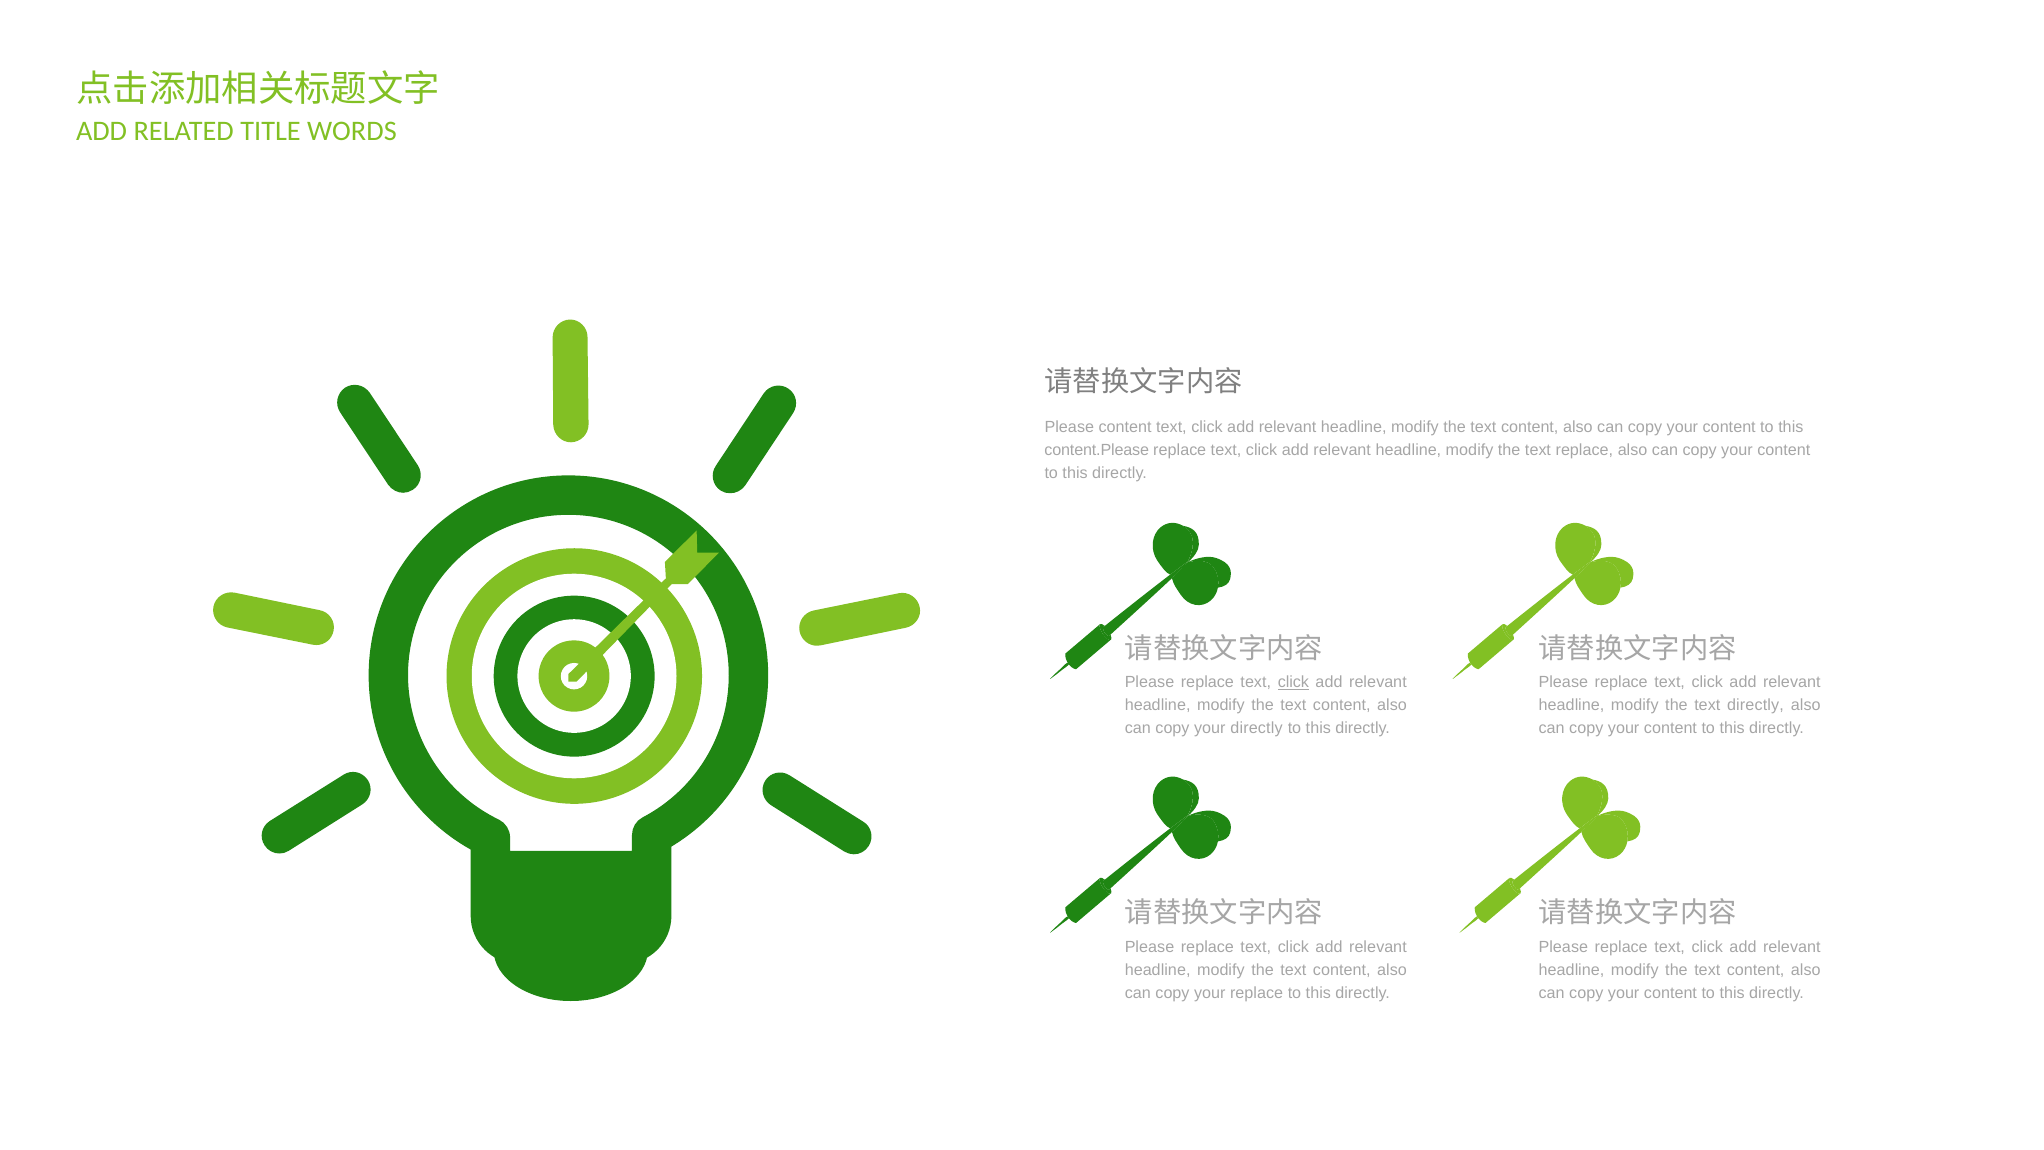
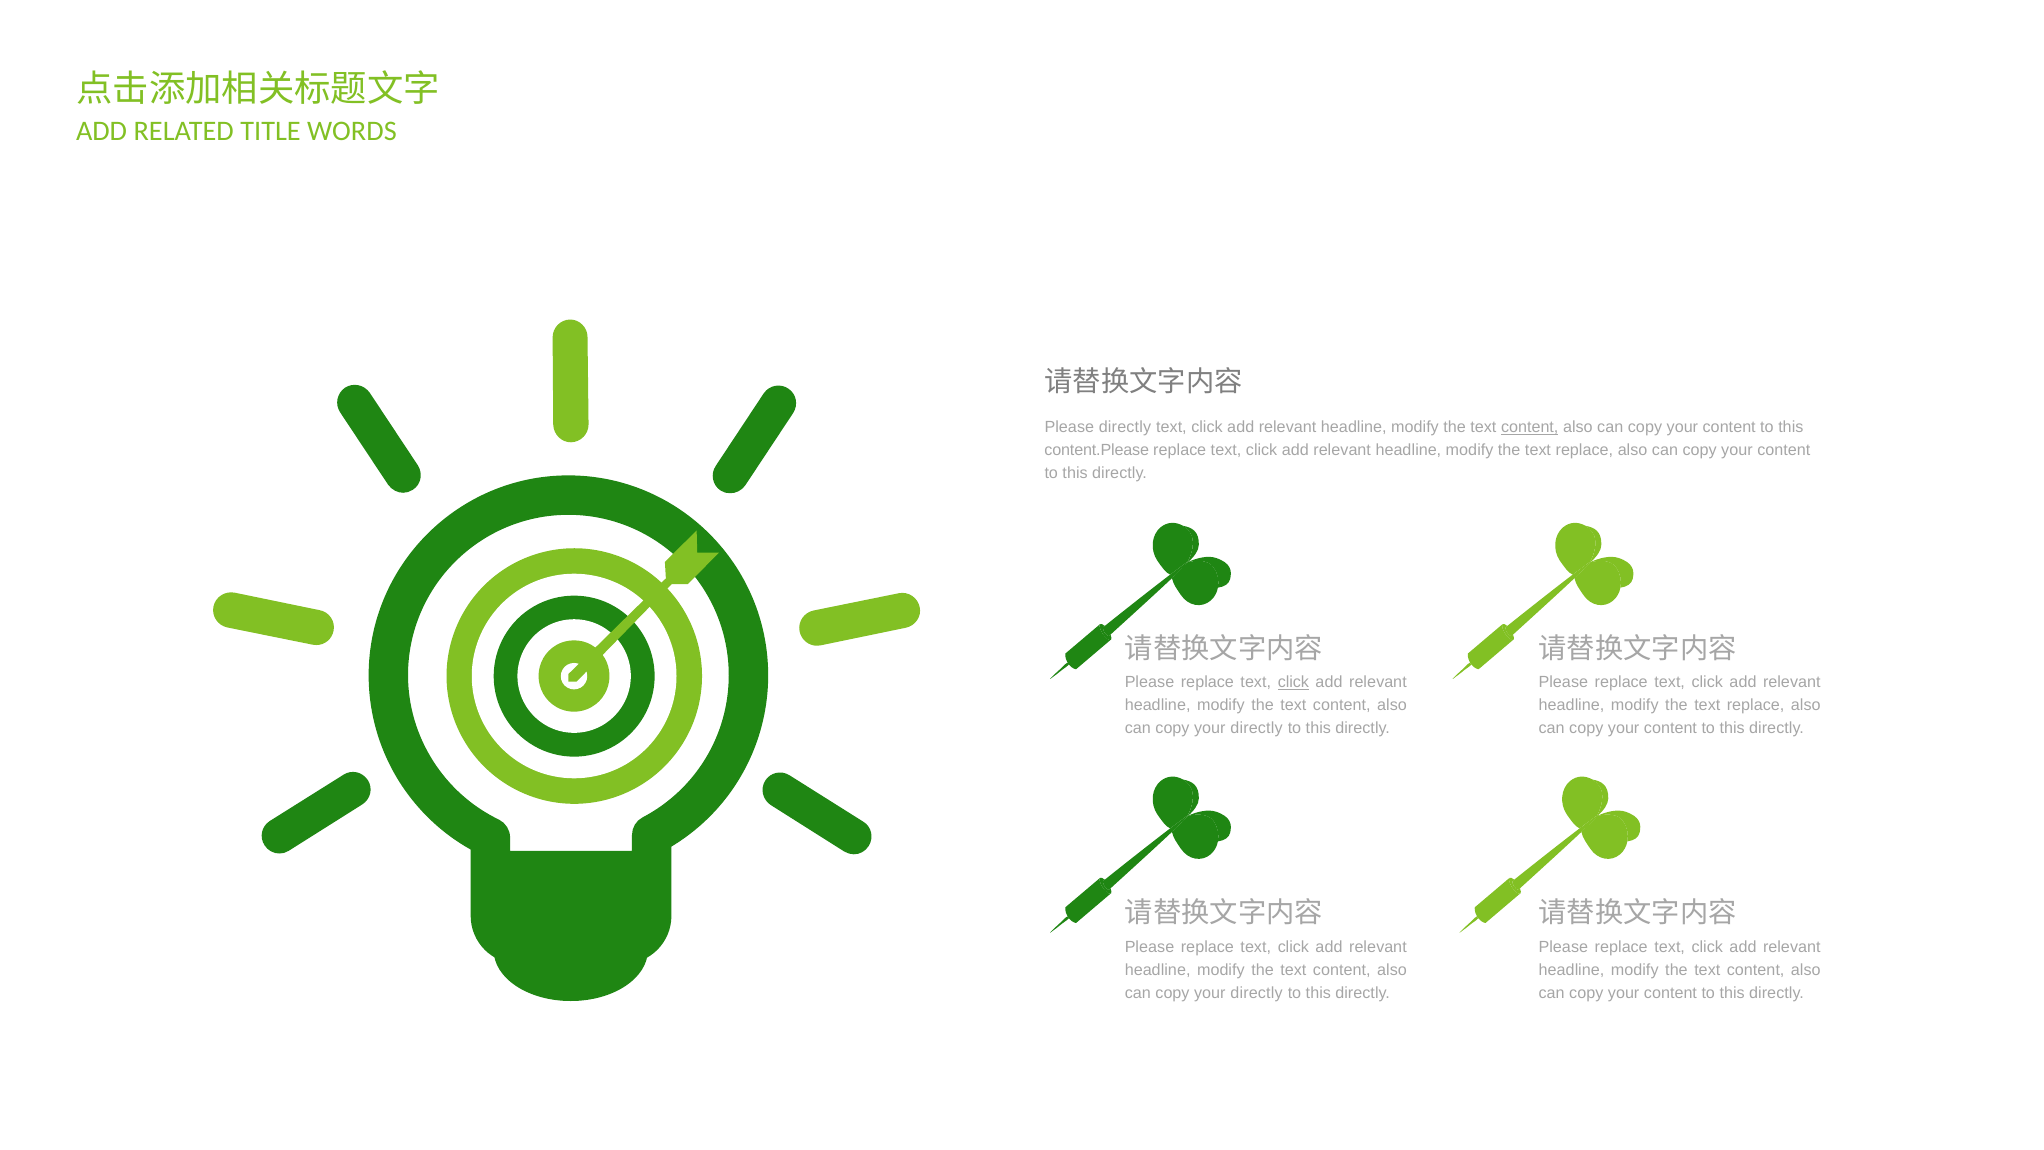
Please content: content -> directly (1125, 427)
content underline: none -> present (1530, 427)
directly: directly -> replace (1756, 705)
replace: replace -> directly (1257, 993)
